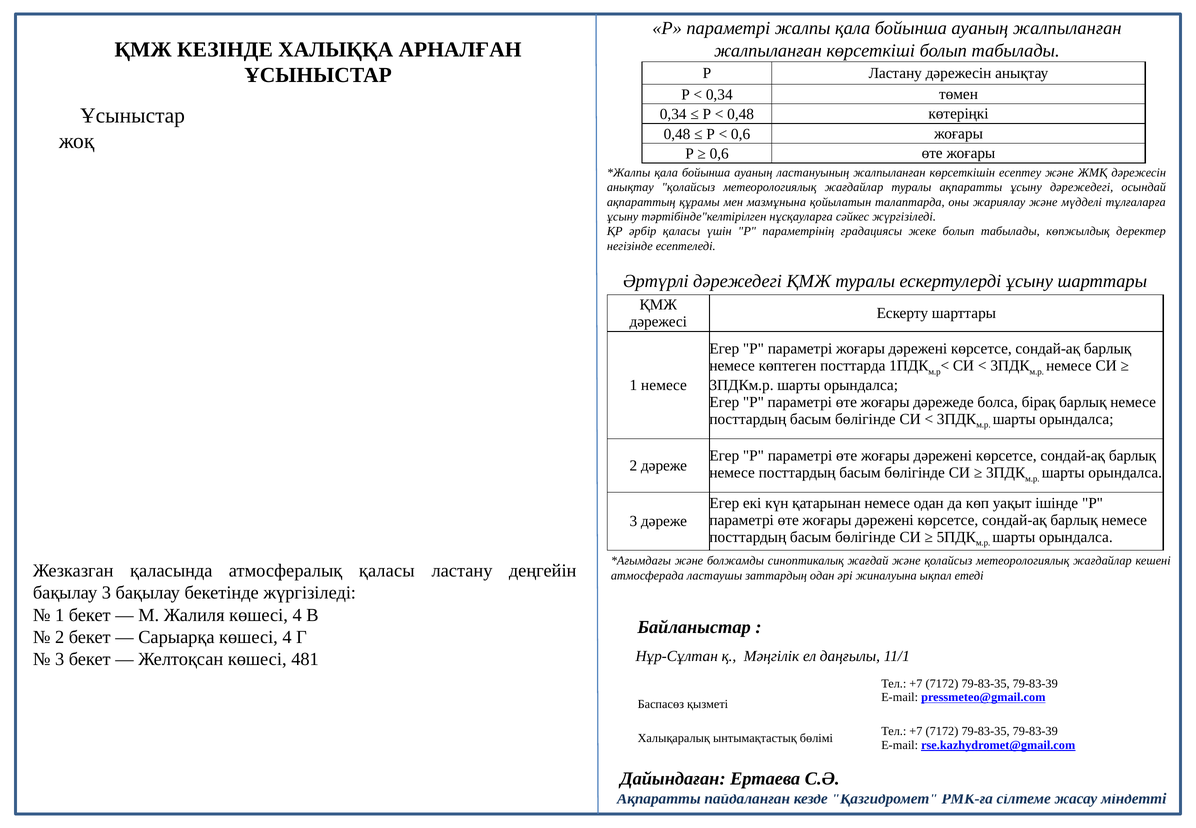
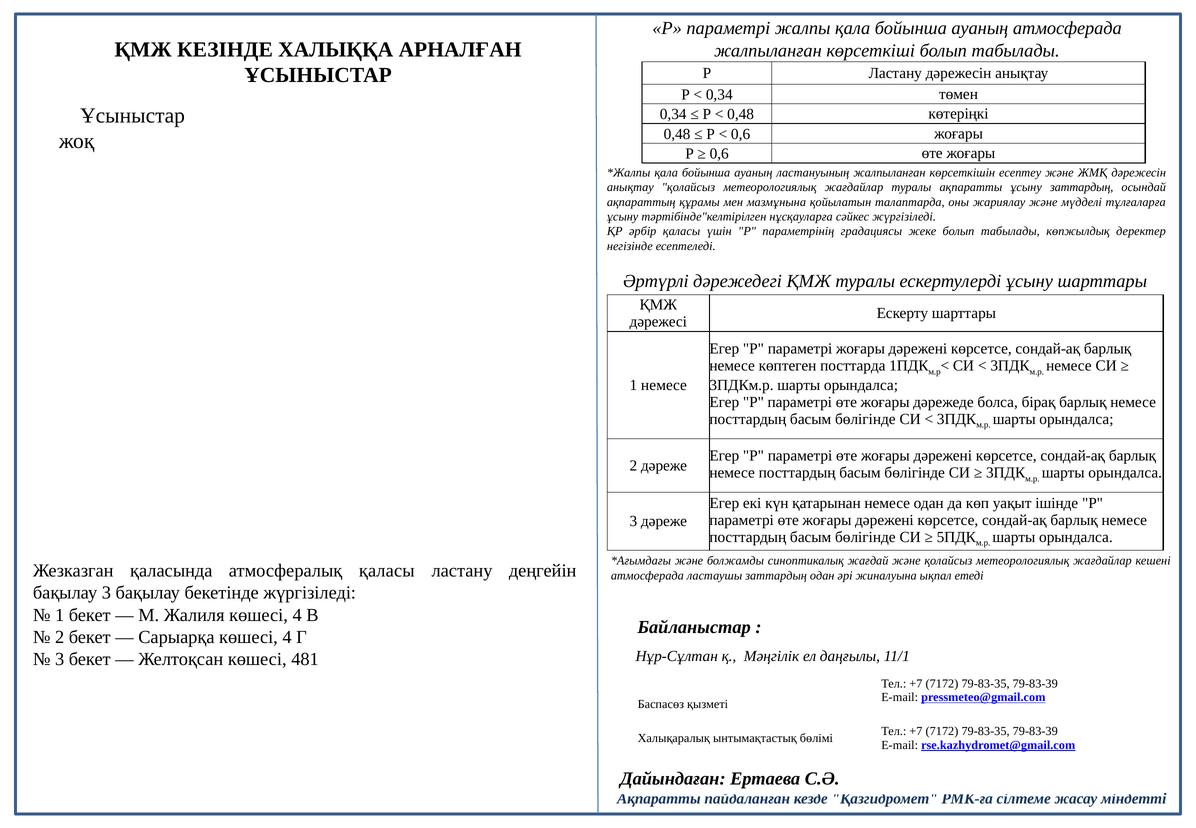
ауаның жалпыланған: жалпыланған -> атмосферада (1067, 28)
ұсыну дәрежедегі: дәрежедегі -> заттардың (1082, 187)
